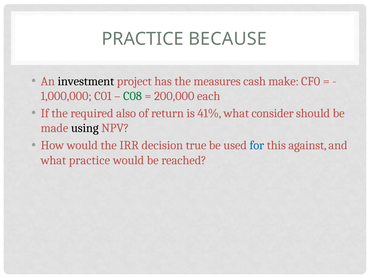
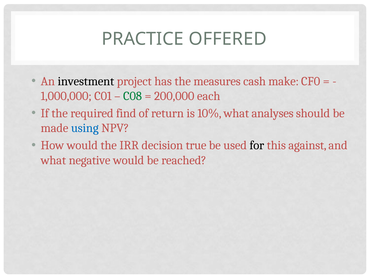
BECAUSE: BECAUSE -> OFFERED (228, 39)
also: also -> find (126, 113)
41%: 41% -> 10% (209, 113)
consider: consider -> analyses (273, 113)
using colour: black -> blue (85, 128)
for colour: blue -> black (257, 145)
what practice: practice -> negative (90, 160)
